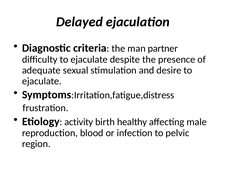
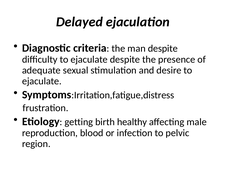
man partner: partner -> despite (163, 49)
activity: activity -> getting (79, 122)
